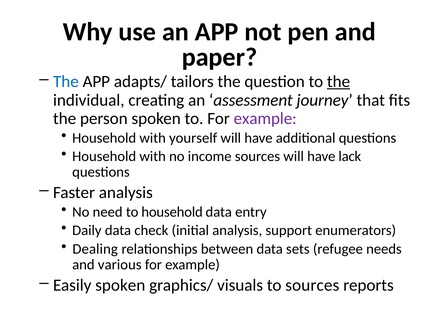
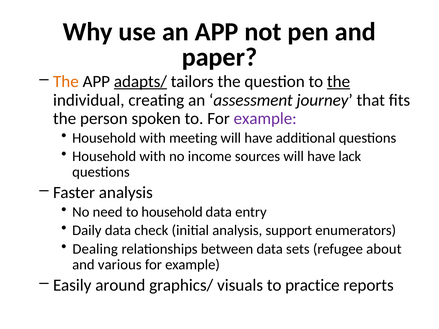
The colour: blue -> orange (66, 82)
adapts/ underline: none -> present (140, 82)
yourself: yourself -> meeting (193, 138)
needs: needs -> about (384, 249)
Easily spoken: spoken -> around (120, 285)
to sources: sources -> practice (312, 285)
